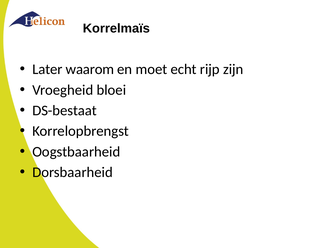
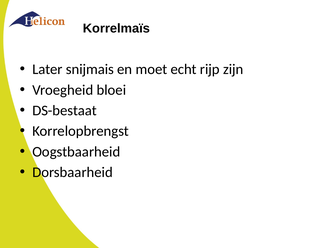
waarom: waarom -> snijmais (90, 69)
